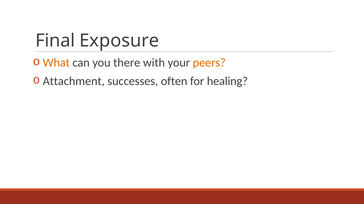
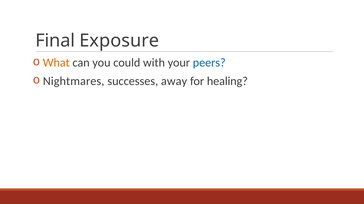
there: there -> could (127, 63)
peers colour: orange -> blue (209, 63)
Attachment: Attachment -> Nightmares (74, 81)
often: often -> away (174, 81)
